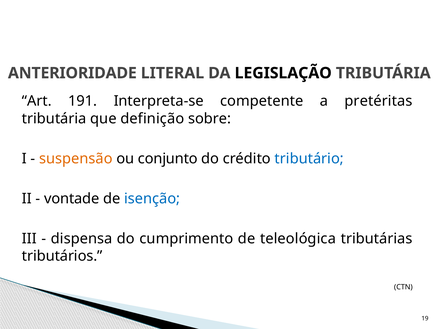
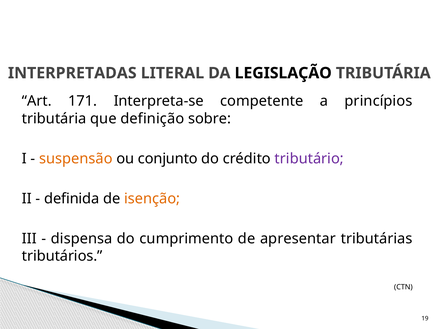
ANTERIORIDADE: ANTERIORIDADE -> INTERPRETADAS (72, 73)
191: 191 -> 171 (83, 101)
pretéritas: pretéritas -> princípios (378, 101)
tributário colour: blue -> purple (309, 159)
vontade: vontade -> definida (72, 199)
isenção colour: blue -> orange (152, 199)
teleológica: teleológica -> apresentar (298, 239)
